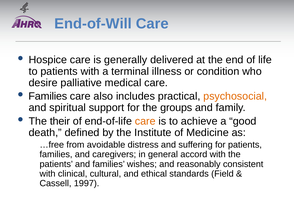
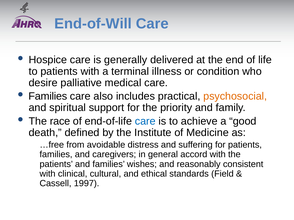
groups: groups -> priority (176, 108)
their: their -> race (60, 121)
care colour: orange -> blue (145, 121)
